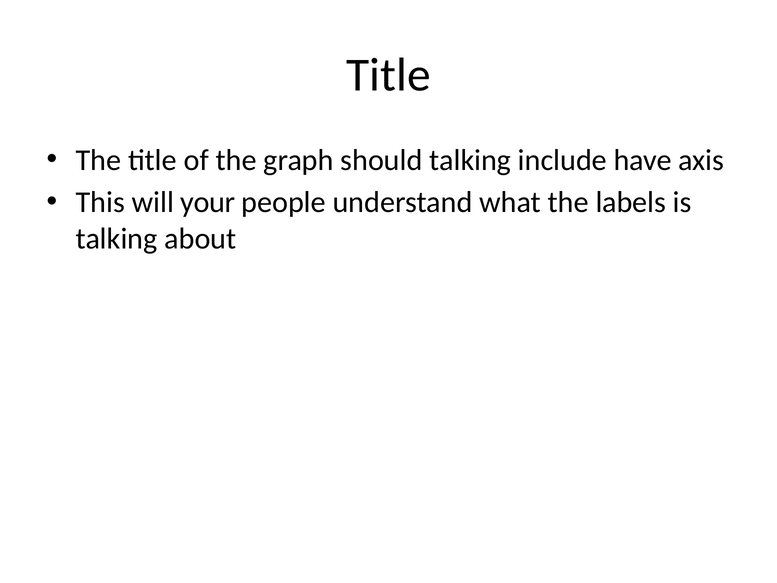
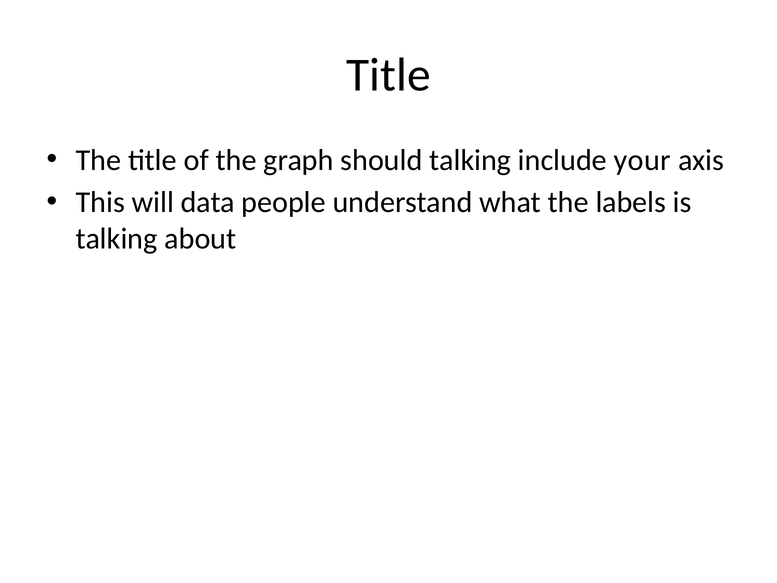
have: have -> your (642, 160)
your: your -> data (208, 202)
